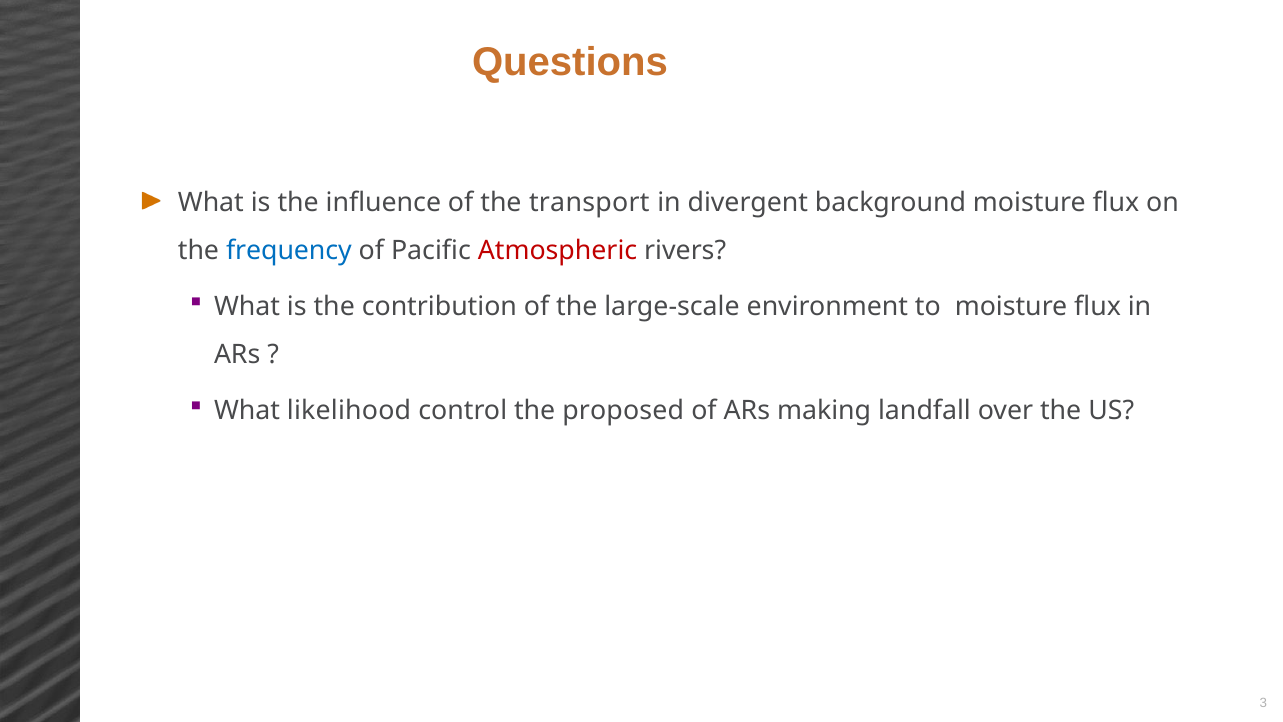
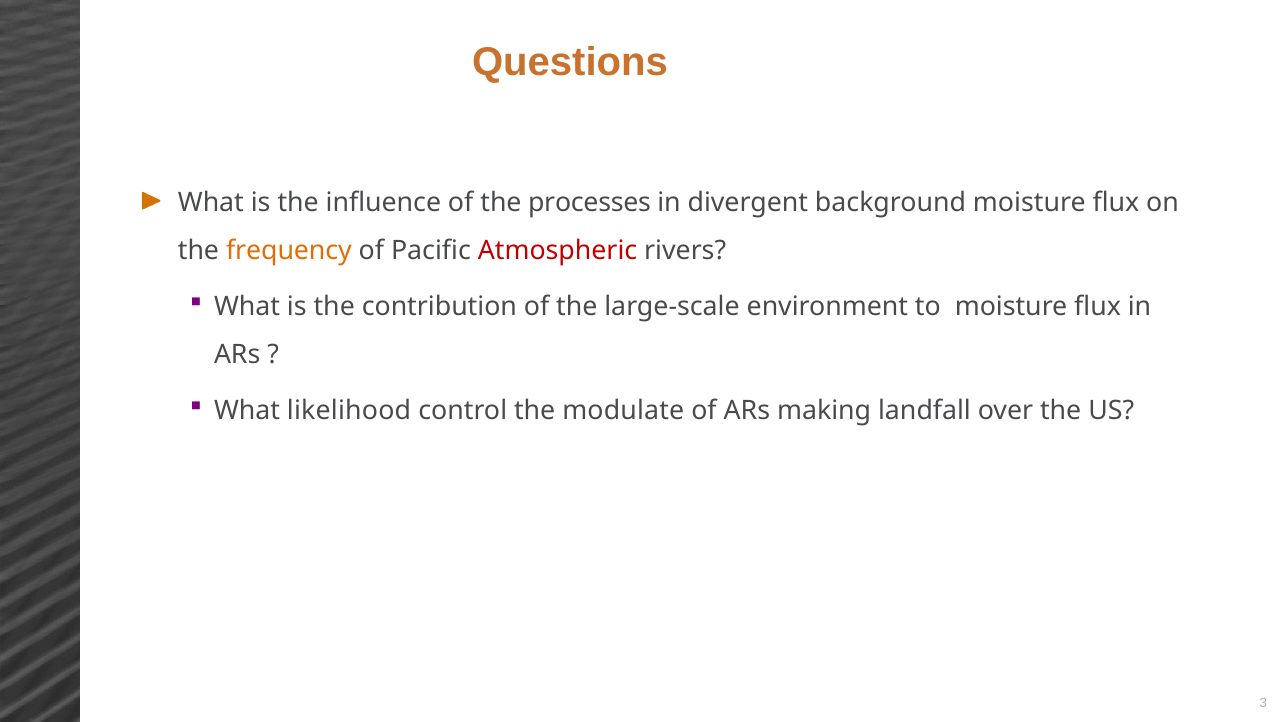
transport: transport -> processes (590, 202)
frequency colour: blue -> orange (289, 251)
proposed: proposed -> modulate (623, 411)
